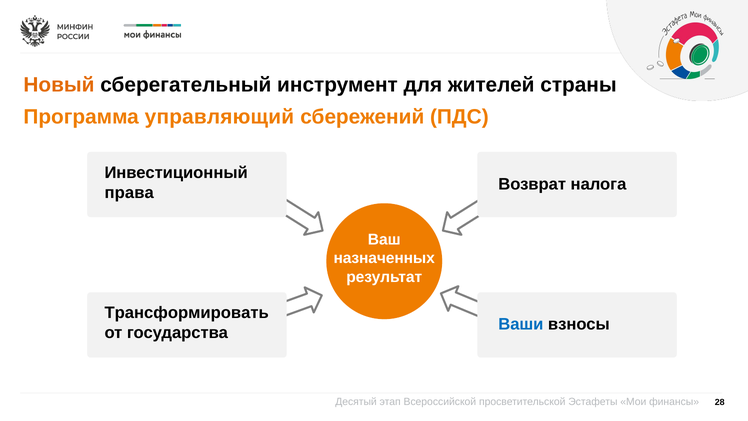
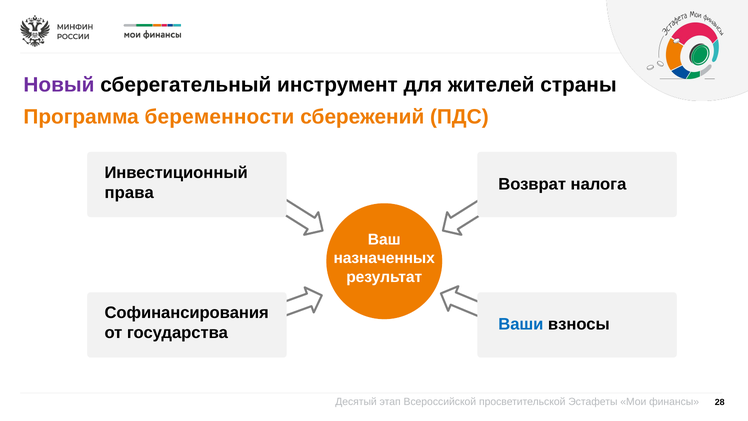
Новый colour: orange -> purple (59, 85)
управляющий: управляющий -> беременности (219, 117)
Трансформировать: Трансформировать -> Софинансирования (187, 313)
